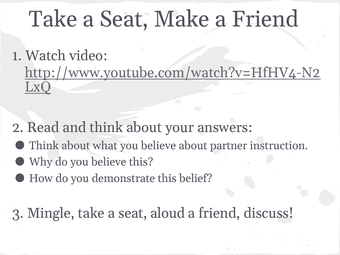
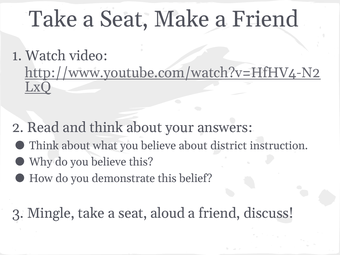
partner: partner -> district (229, 146)
